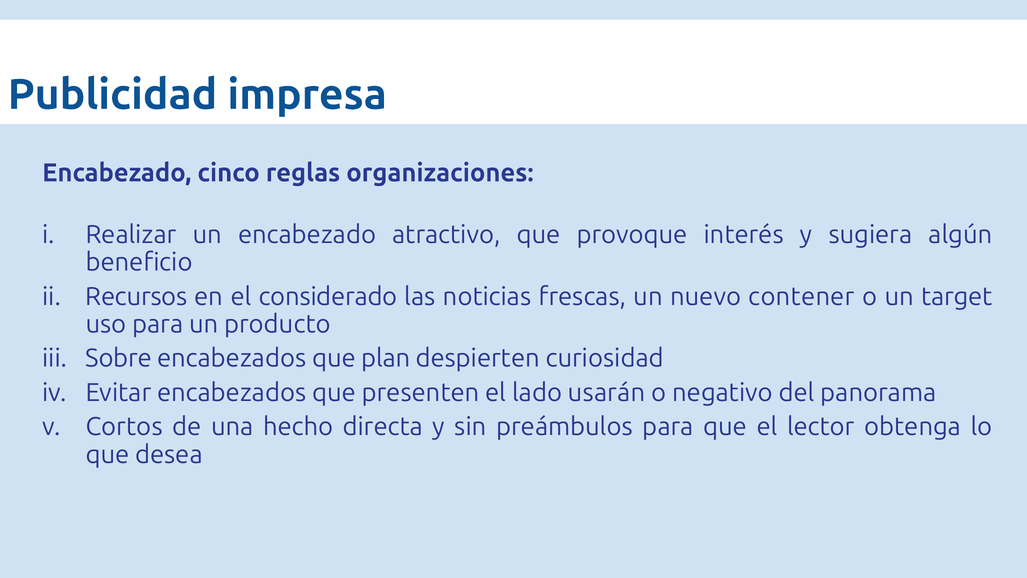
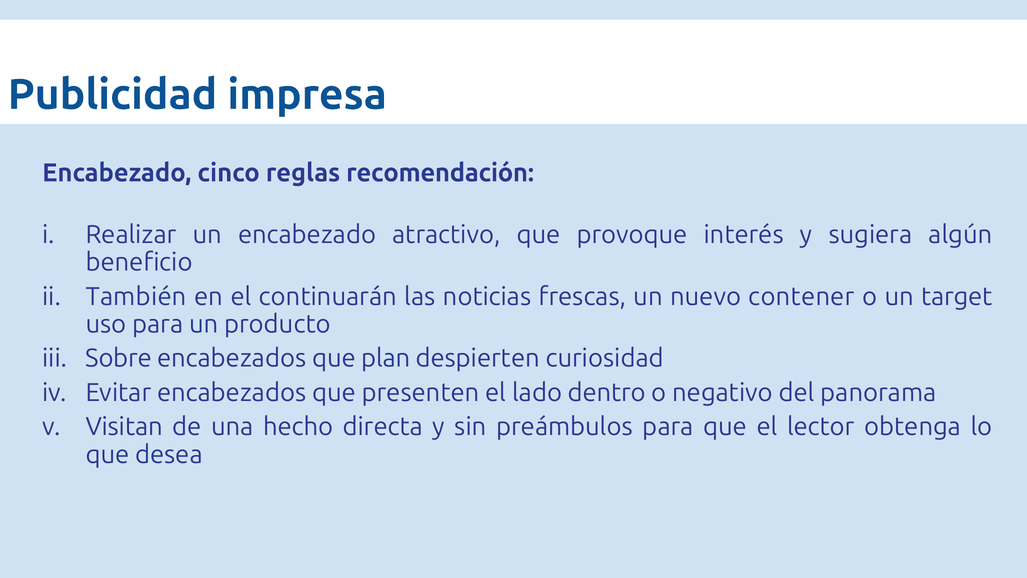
organizaciones: organizaciones -> recomendación (440, 173)
Recursos: Recursos -> También (136, 296)
considerado: considerado -> continuarán (328, 296)
usarán: usarán -> dentro (607, 392)
Cortos: Cortos -> Visitan (124, 427)
